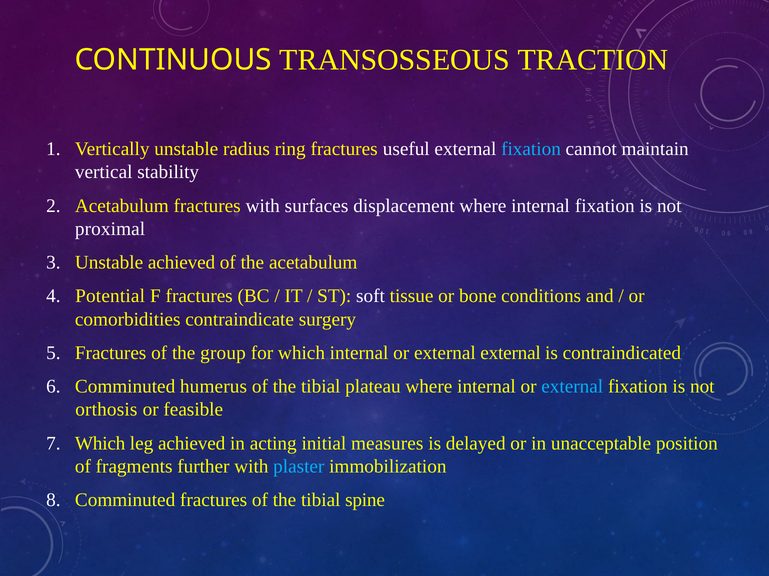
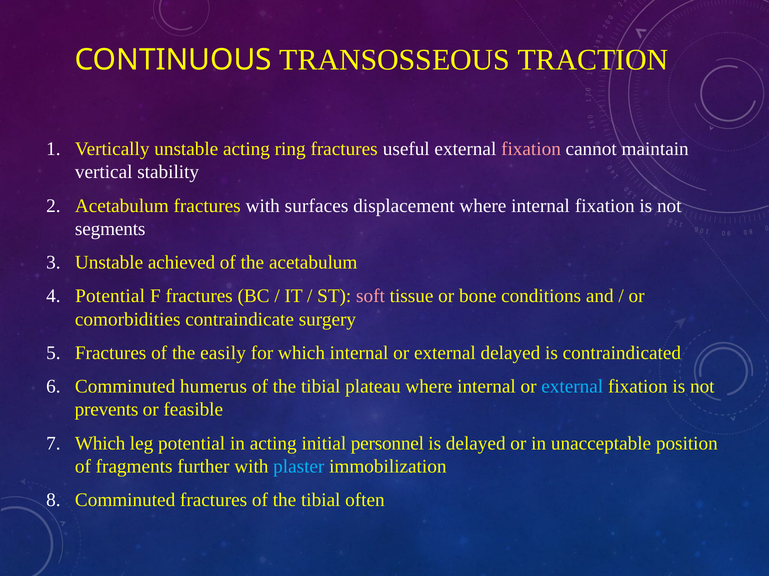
unstable radius: radius -> acting (246, 149)
fixation colour: light blue -> pink (531, 149)
proximal: proximal -> segments (110, 229)
soft colour: white -> pink (370, 297)
group: group -> easily (223, 353)
external external: external -> delayed (510, 353)
orthosis: orthosis -> prevents (107, 410)
leg achieved: achieved -> potential (192, 444)
measures: measures -> personnel (387, 444)
spine: spine -> often (365, 501)
